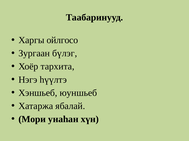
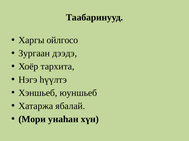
бүлэг: бүлэг -> дээдэ (65, 54)
